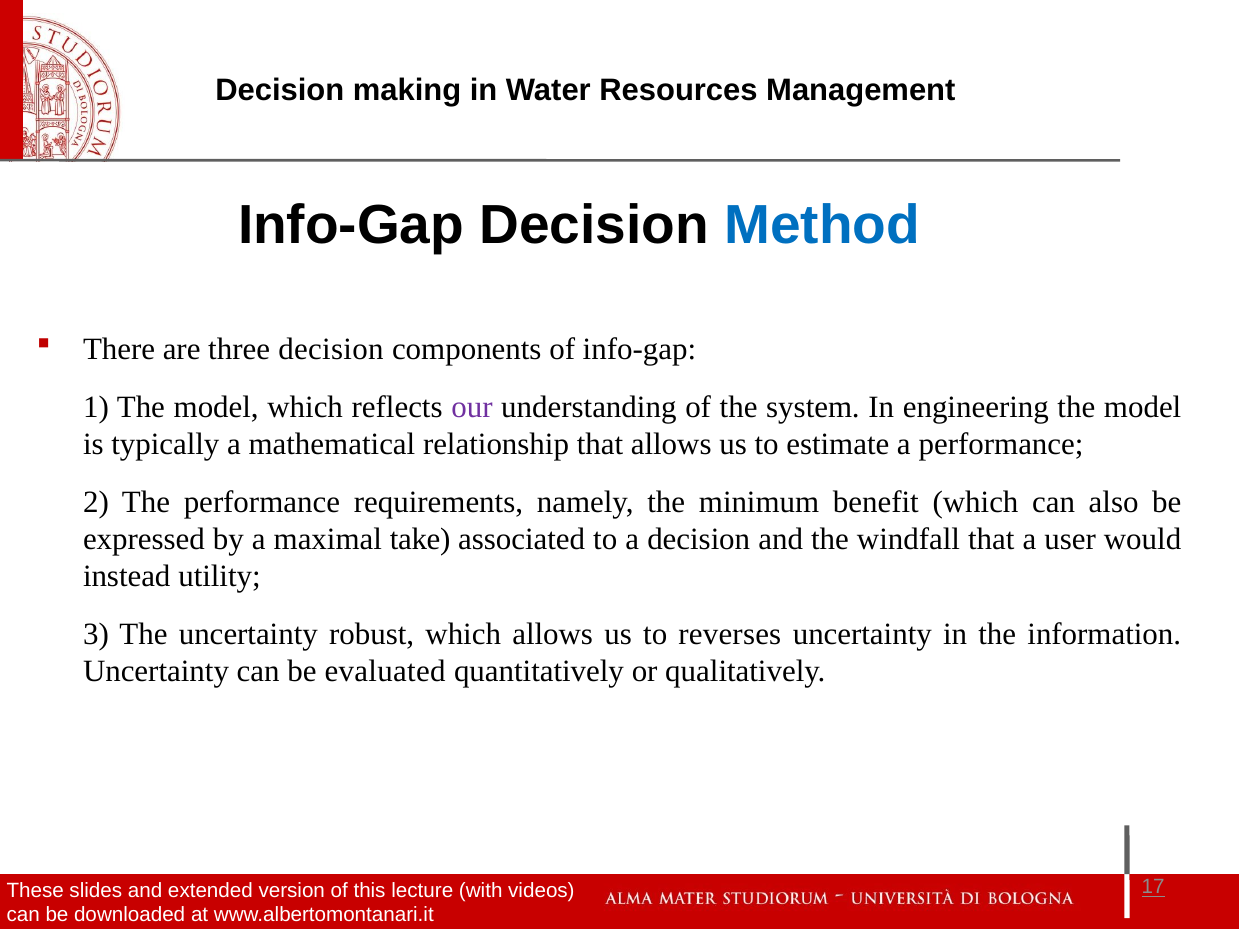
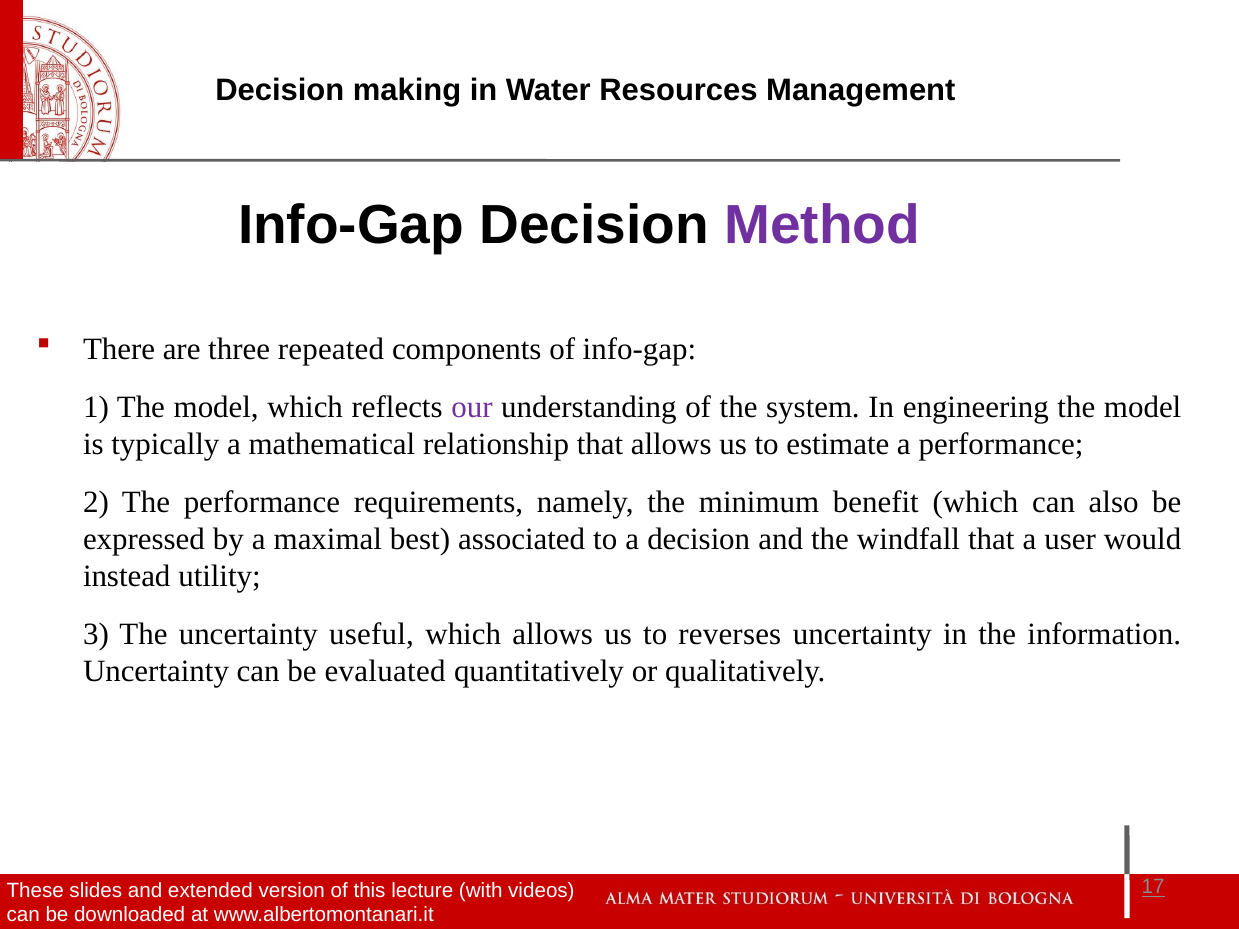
Method colour: blue -> purple (822, 225)
three decision: decision -> repeated (331, 350)
take: take -> best (420, 540)
robust: robust -> useful (372, 635)
